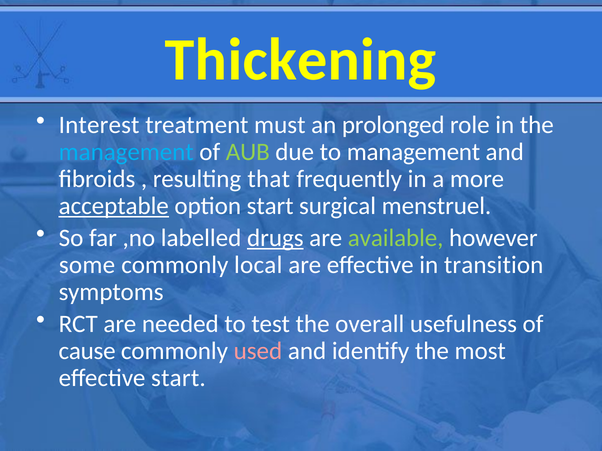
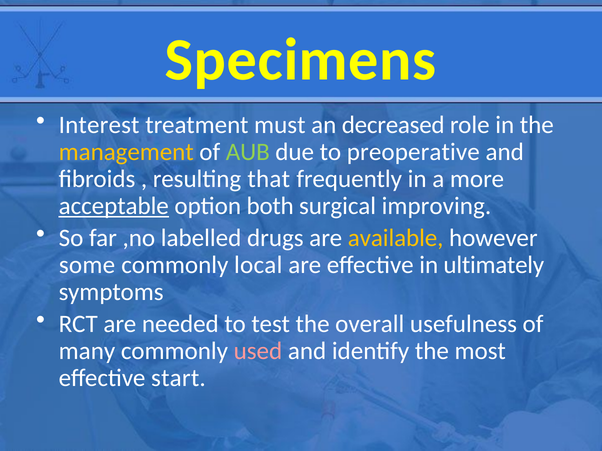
Thickening: Thickening -> Specimens (301, 60)
prolonged: prolonged -> decreased (393, 125)
management colour: light blue -> yellow (126, 152)
to management: management -> preoperative (413, 152)
option start: start -> both (270, 206)
menstruel: menstruel -> improving (436, 206)
drugs underline: present -> none (275, 238)
available colour: light green -> yellow (396, 238)
transition: transition -> ultimately (494, 265)
cause: cause -> many (87, 352)
